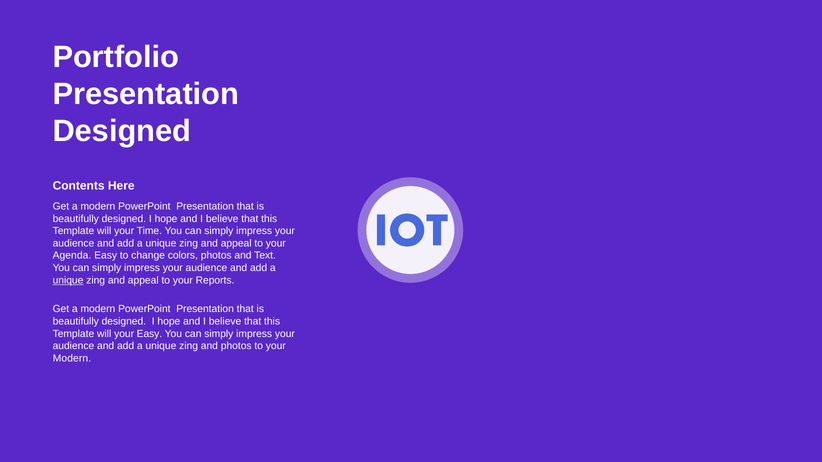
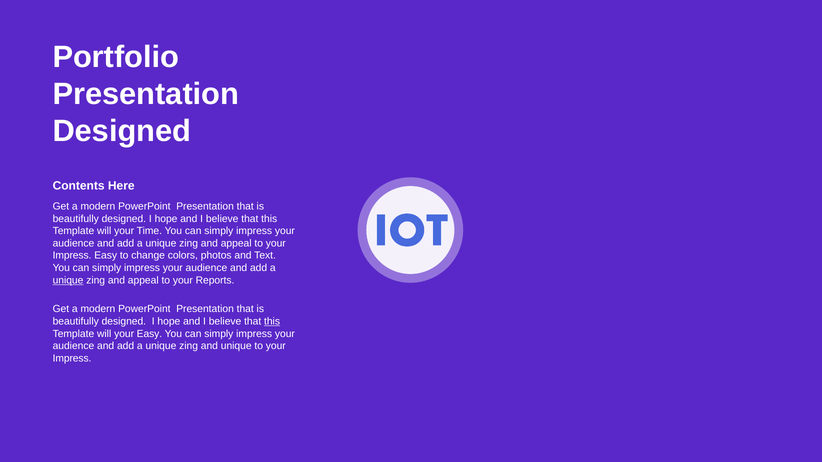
Agenda: Agenda -> Impress (72, 256)
this underline: none -> present (272, 322)
and photos: photos -> unique (236, 346)
Modern: Modern -> Impress (72, 359)
